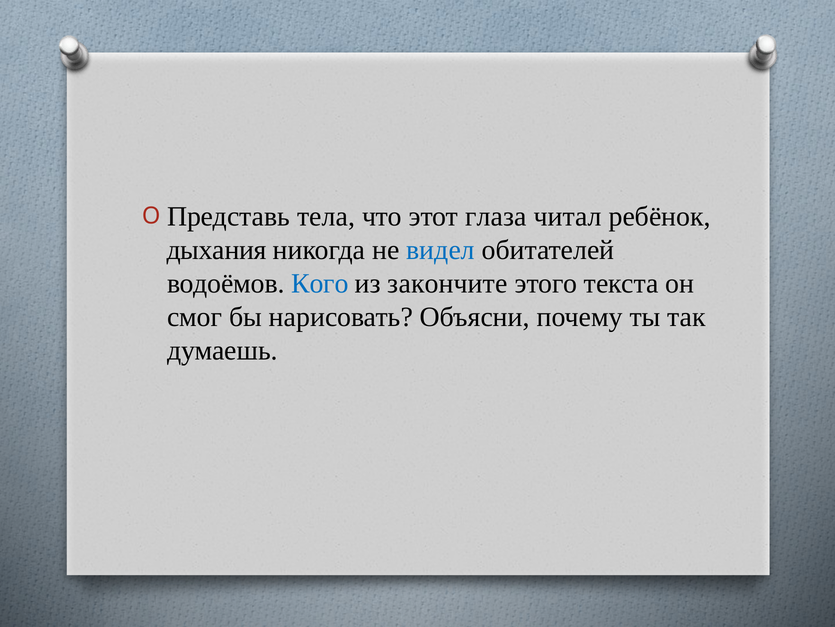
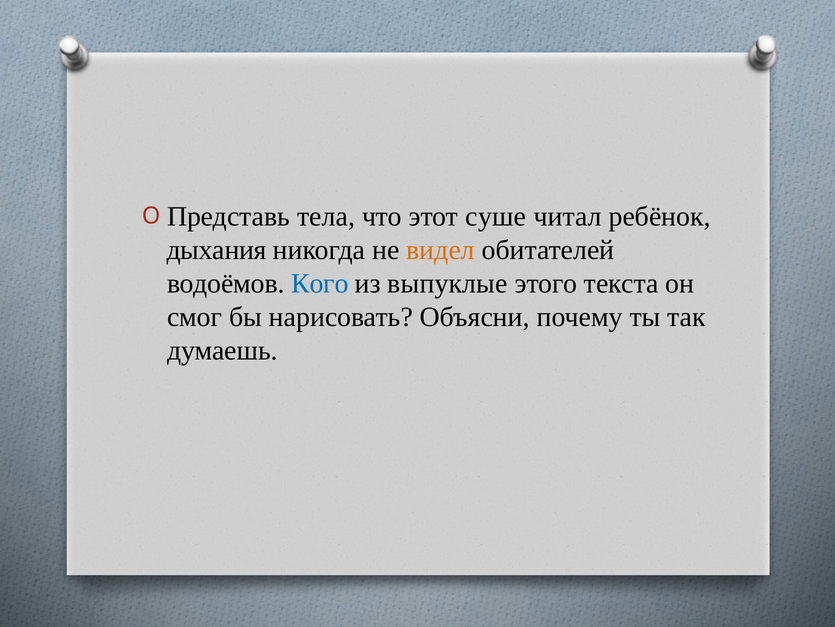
глаза: глаза -> суше (496, 216)
видел colour: blue -> orange (441, 250)
закончите: закончите -> выпуклые (448, 283)
